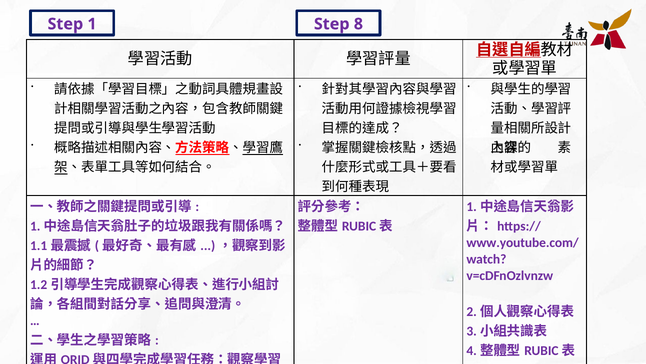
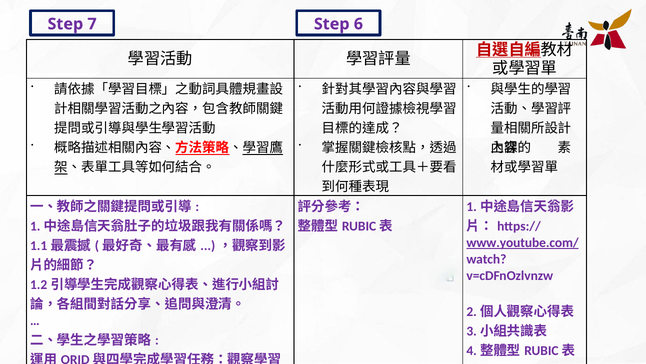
1: 1 -> 7 (92, 24)
8: 8 -> 6 (358, 24)
www.youtube.com/ underline: none -> present (523, 242)
